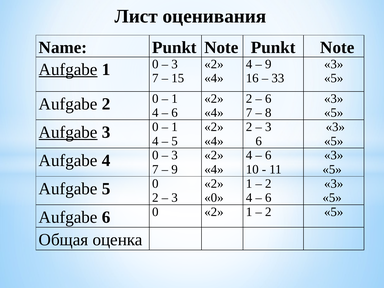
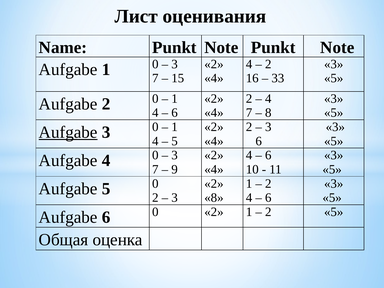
9: 9 -> 2 (268, 64)
Aufgabe underline: present -> none (68, 69)
6: 6 -> 4 (268, 99)
0: 0 -> 8 (214, 198)
